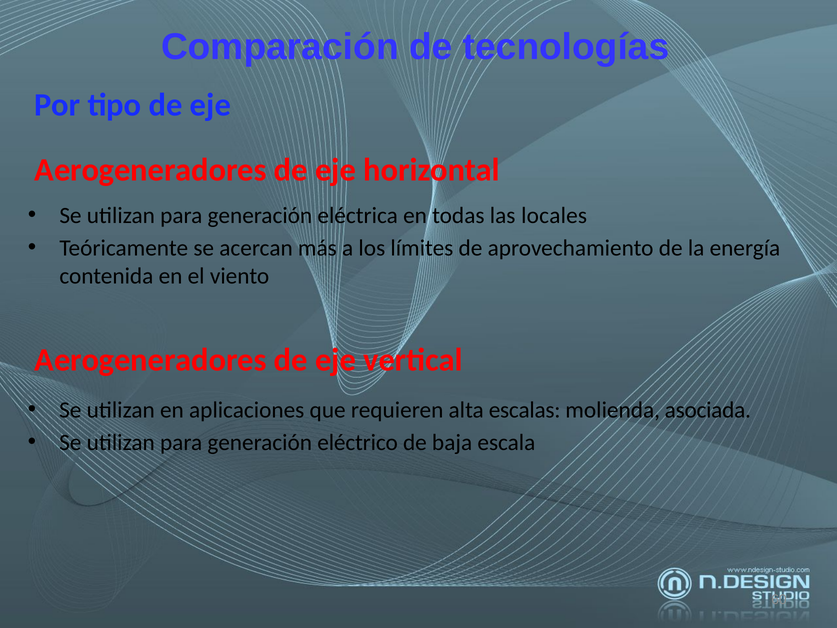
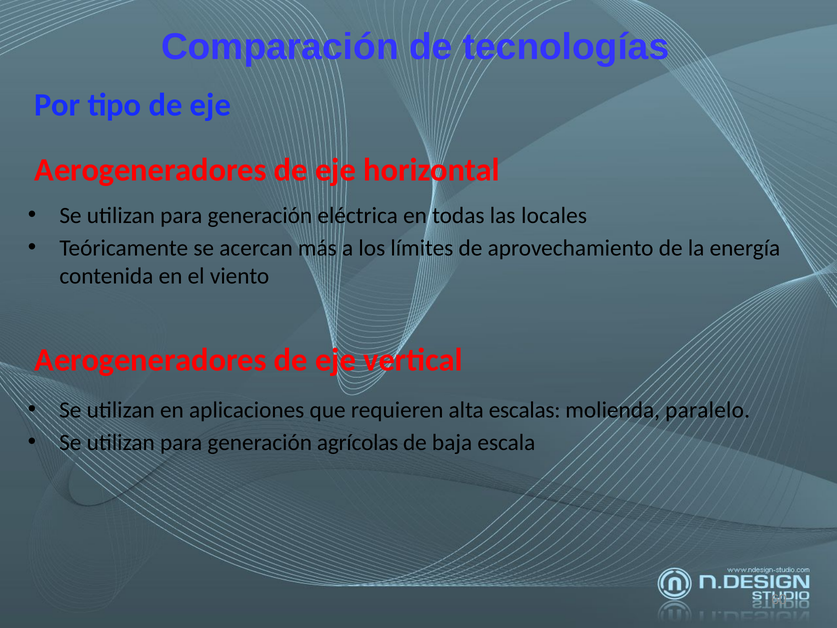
asociada: asociada -> paralelo (708, 410)
eléctrico: eléctrico -> agrícolas (358, 442)
